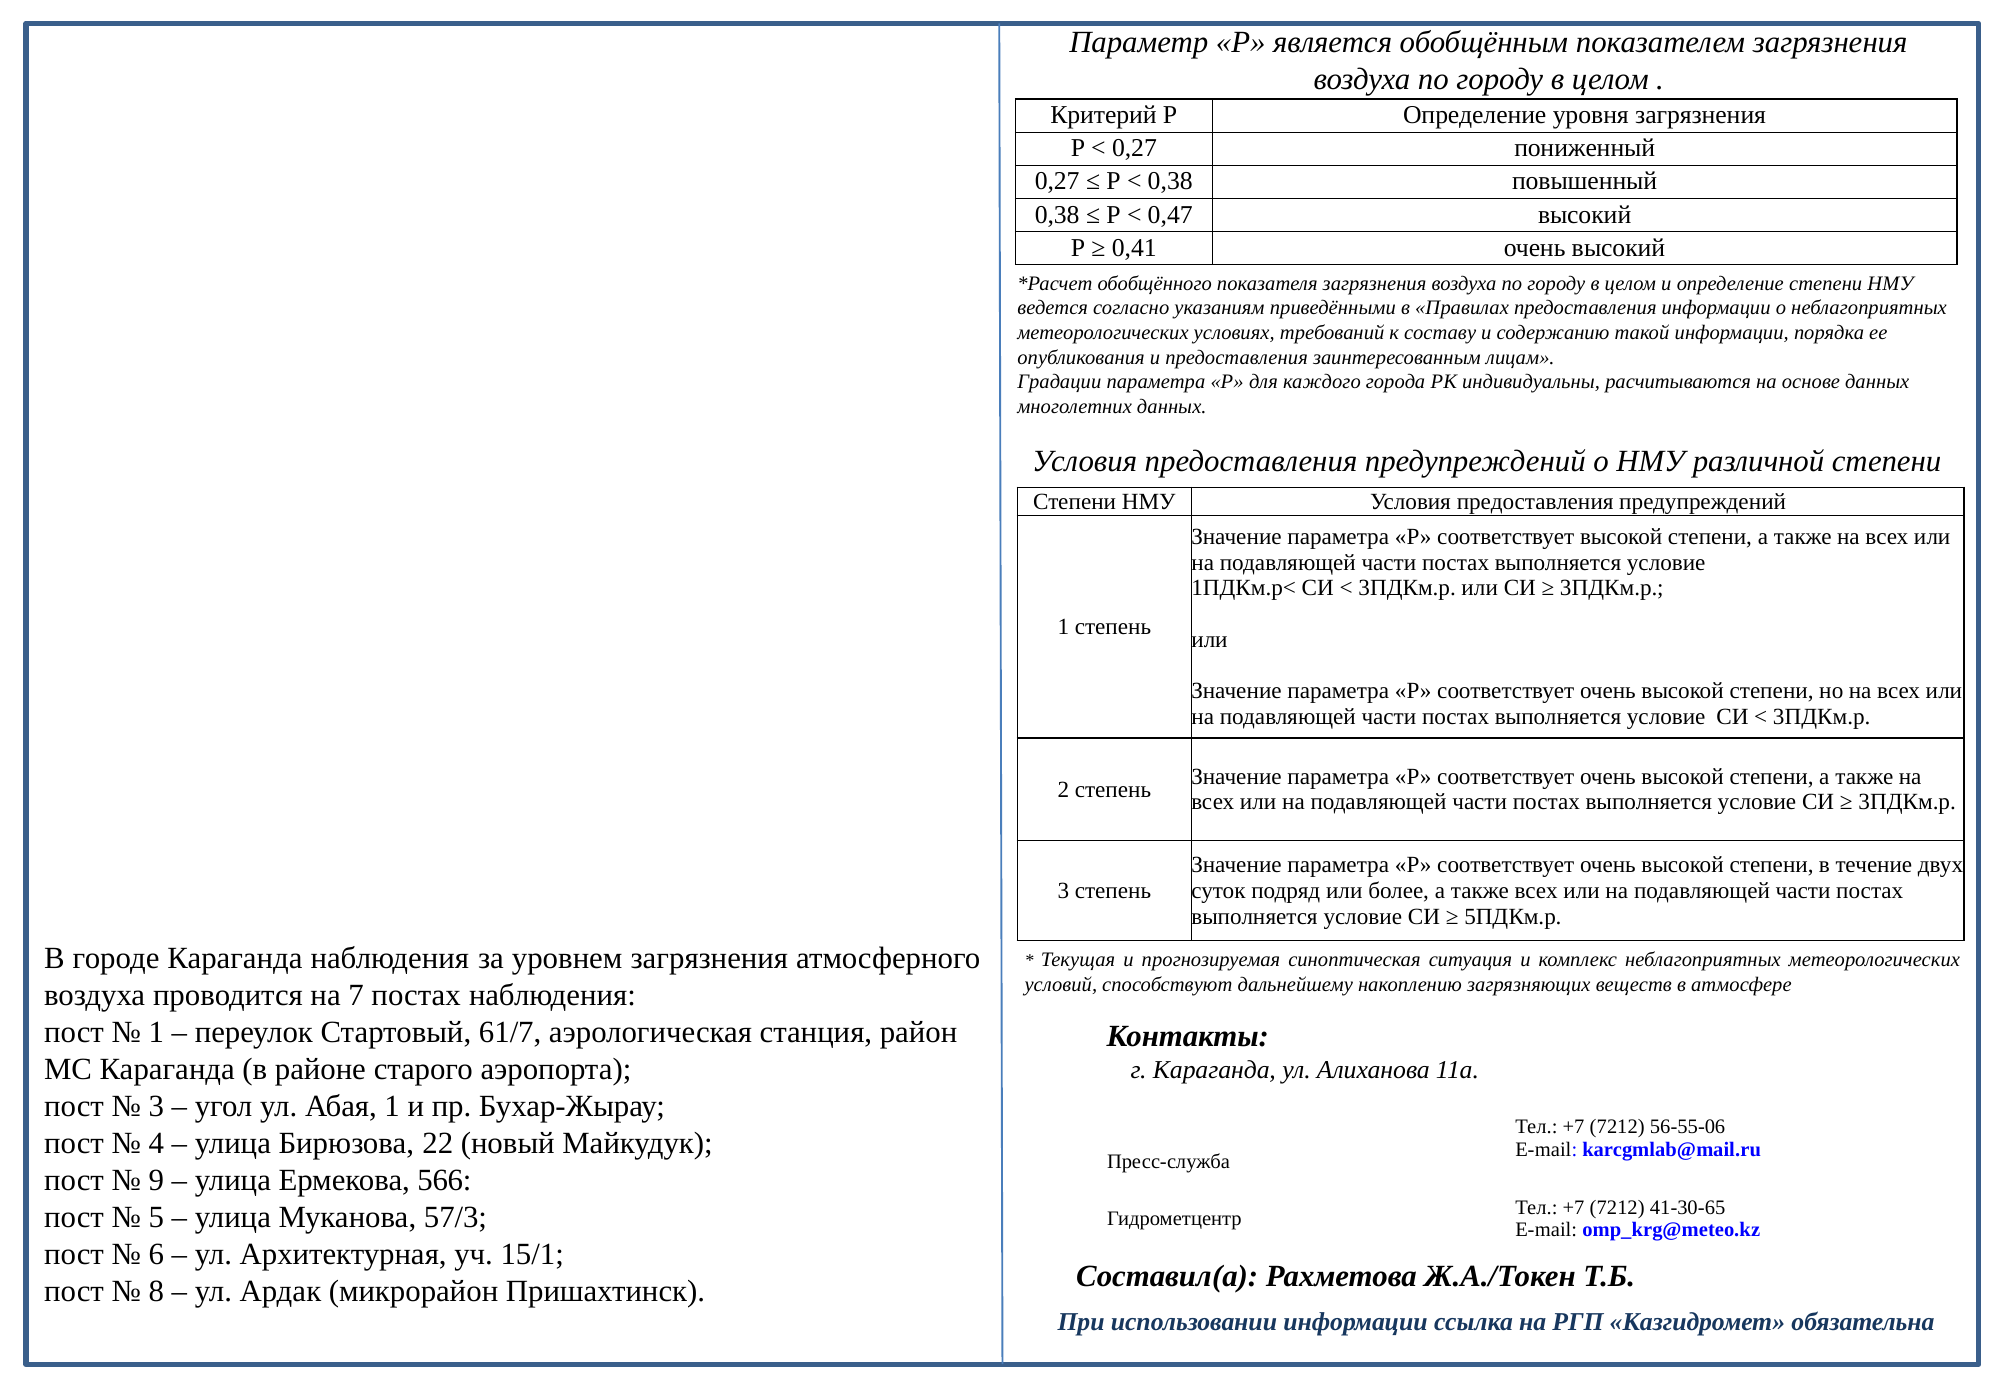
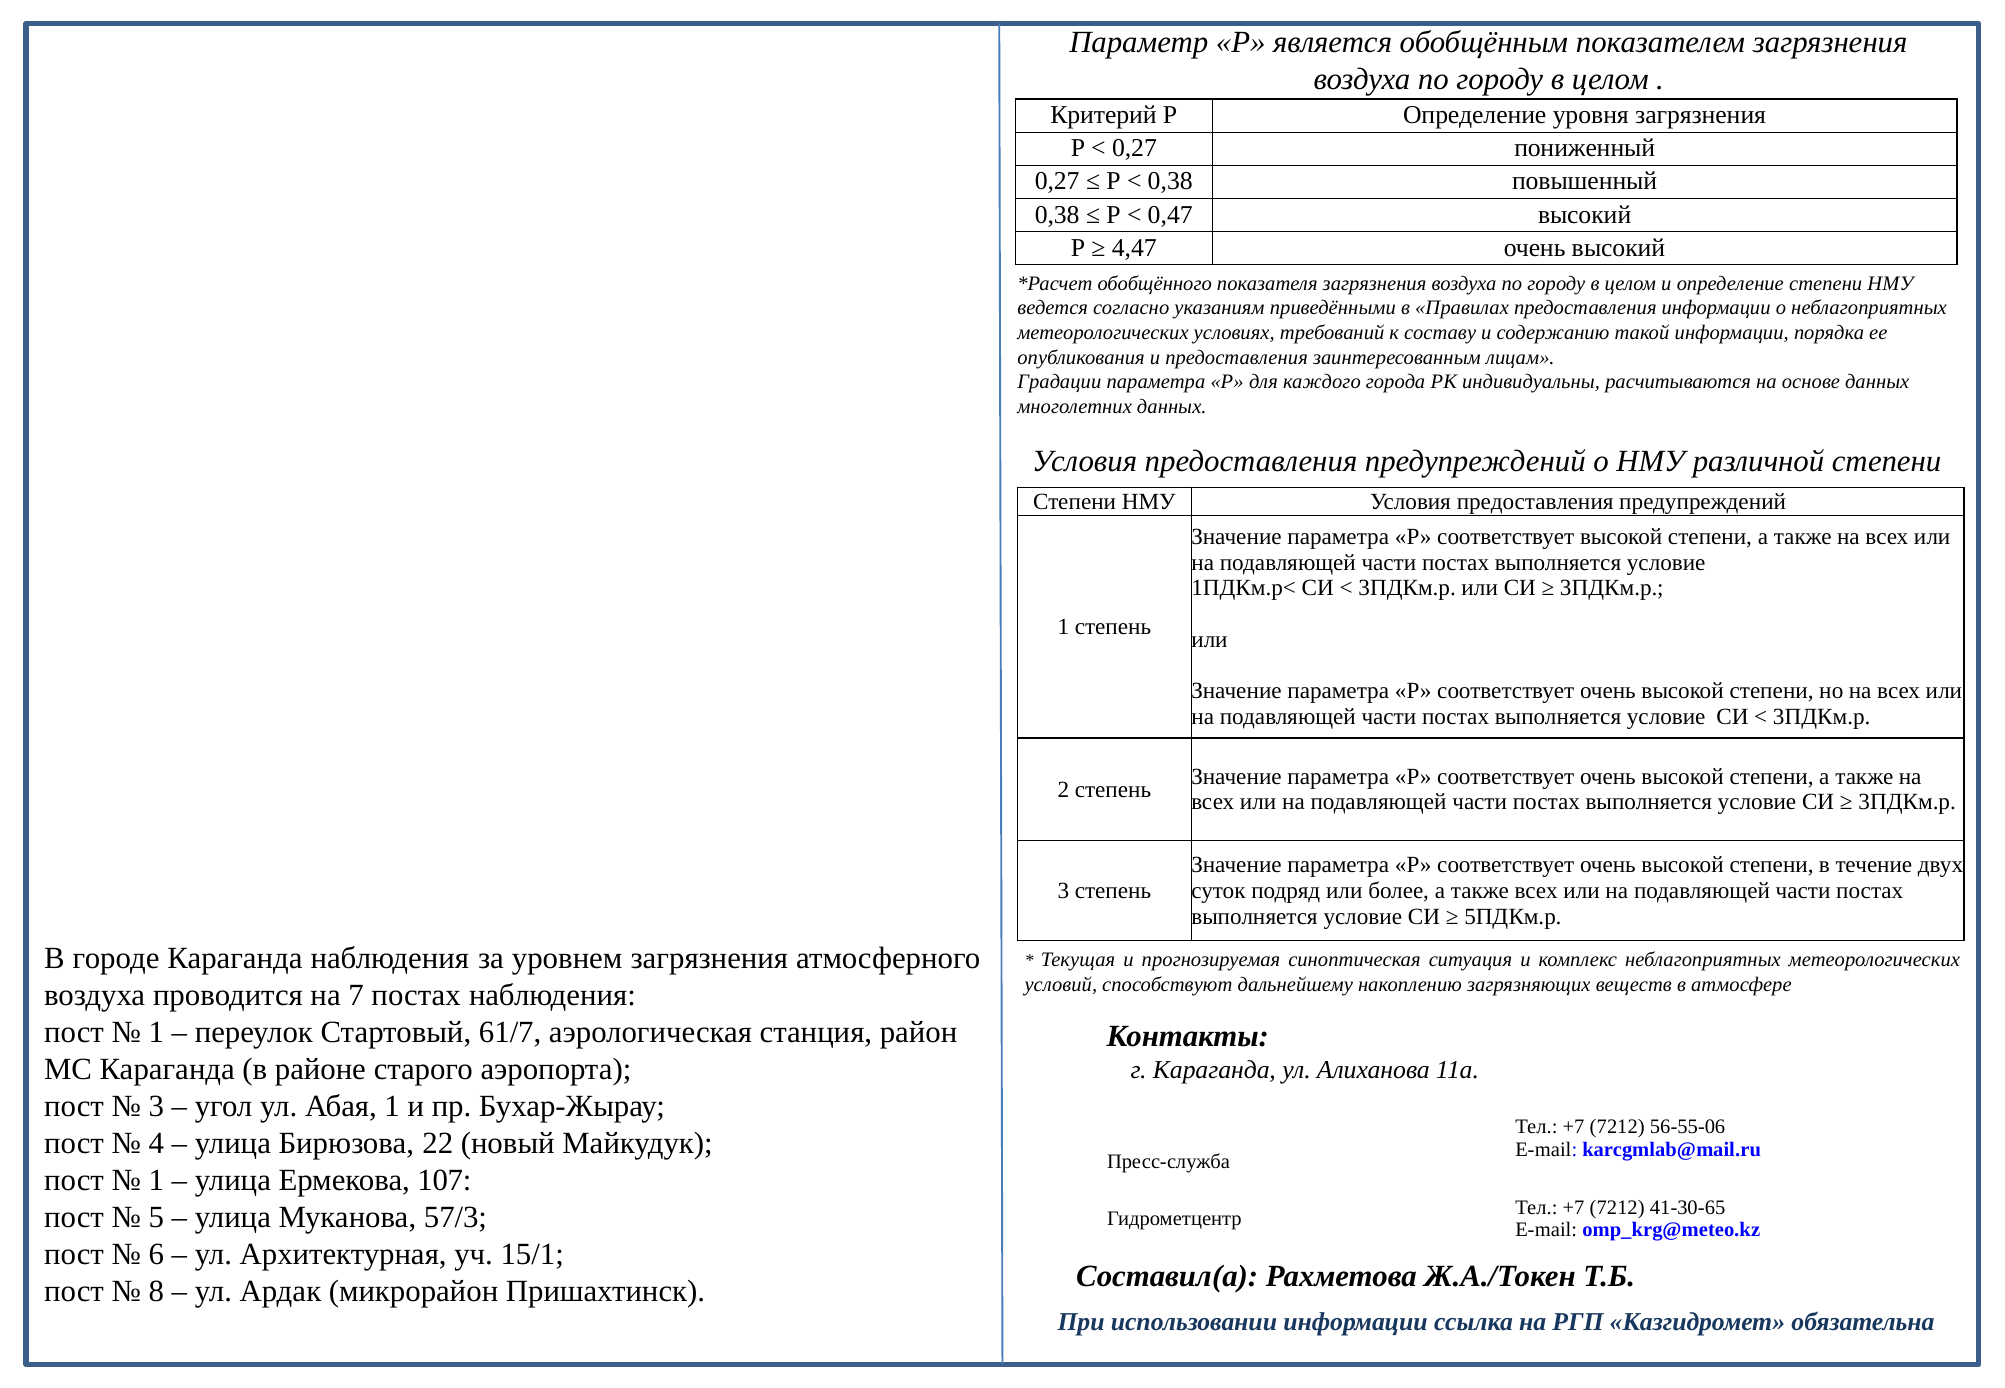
0,41: 0,41 -> 4,47 (1134, 248)
9: 9 -> 1 (156, 1180)
566: 566 -> 107 (444, 1180)
